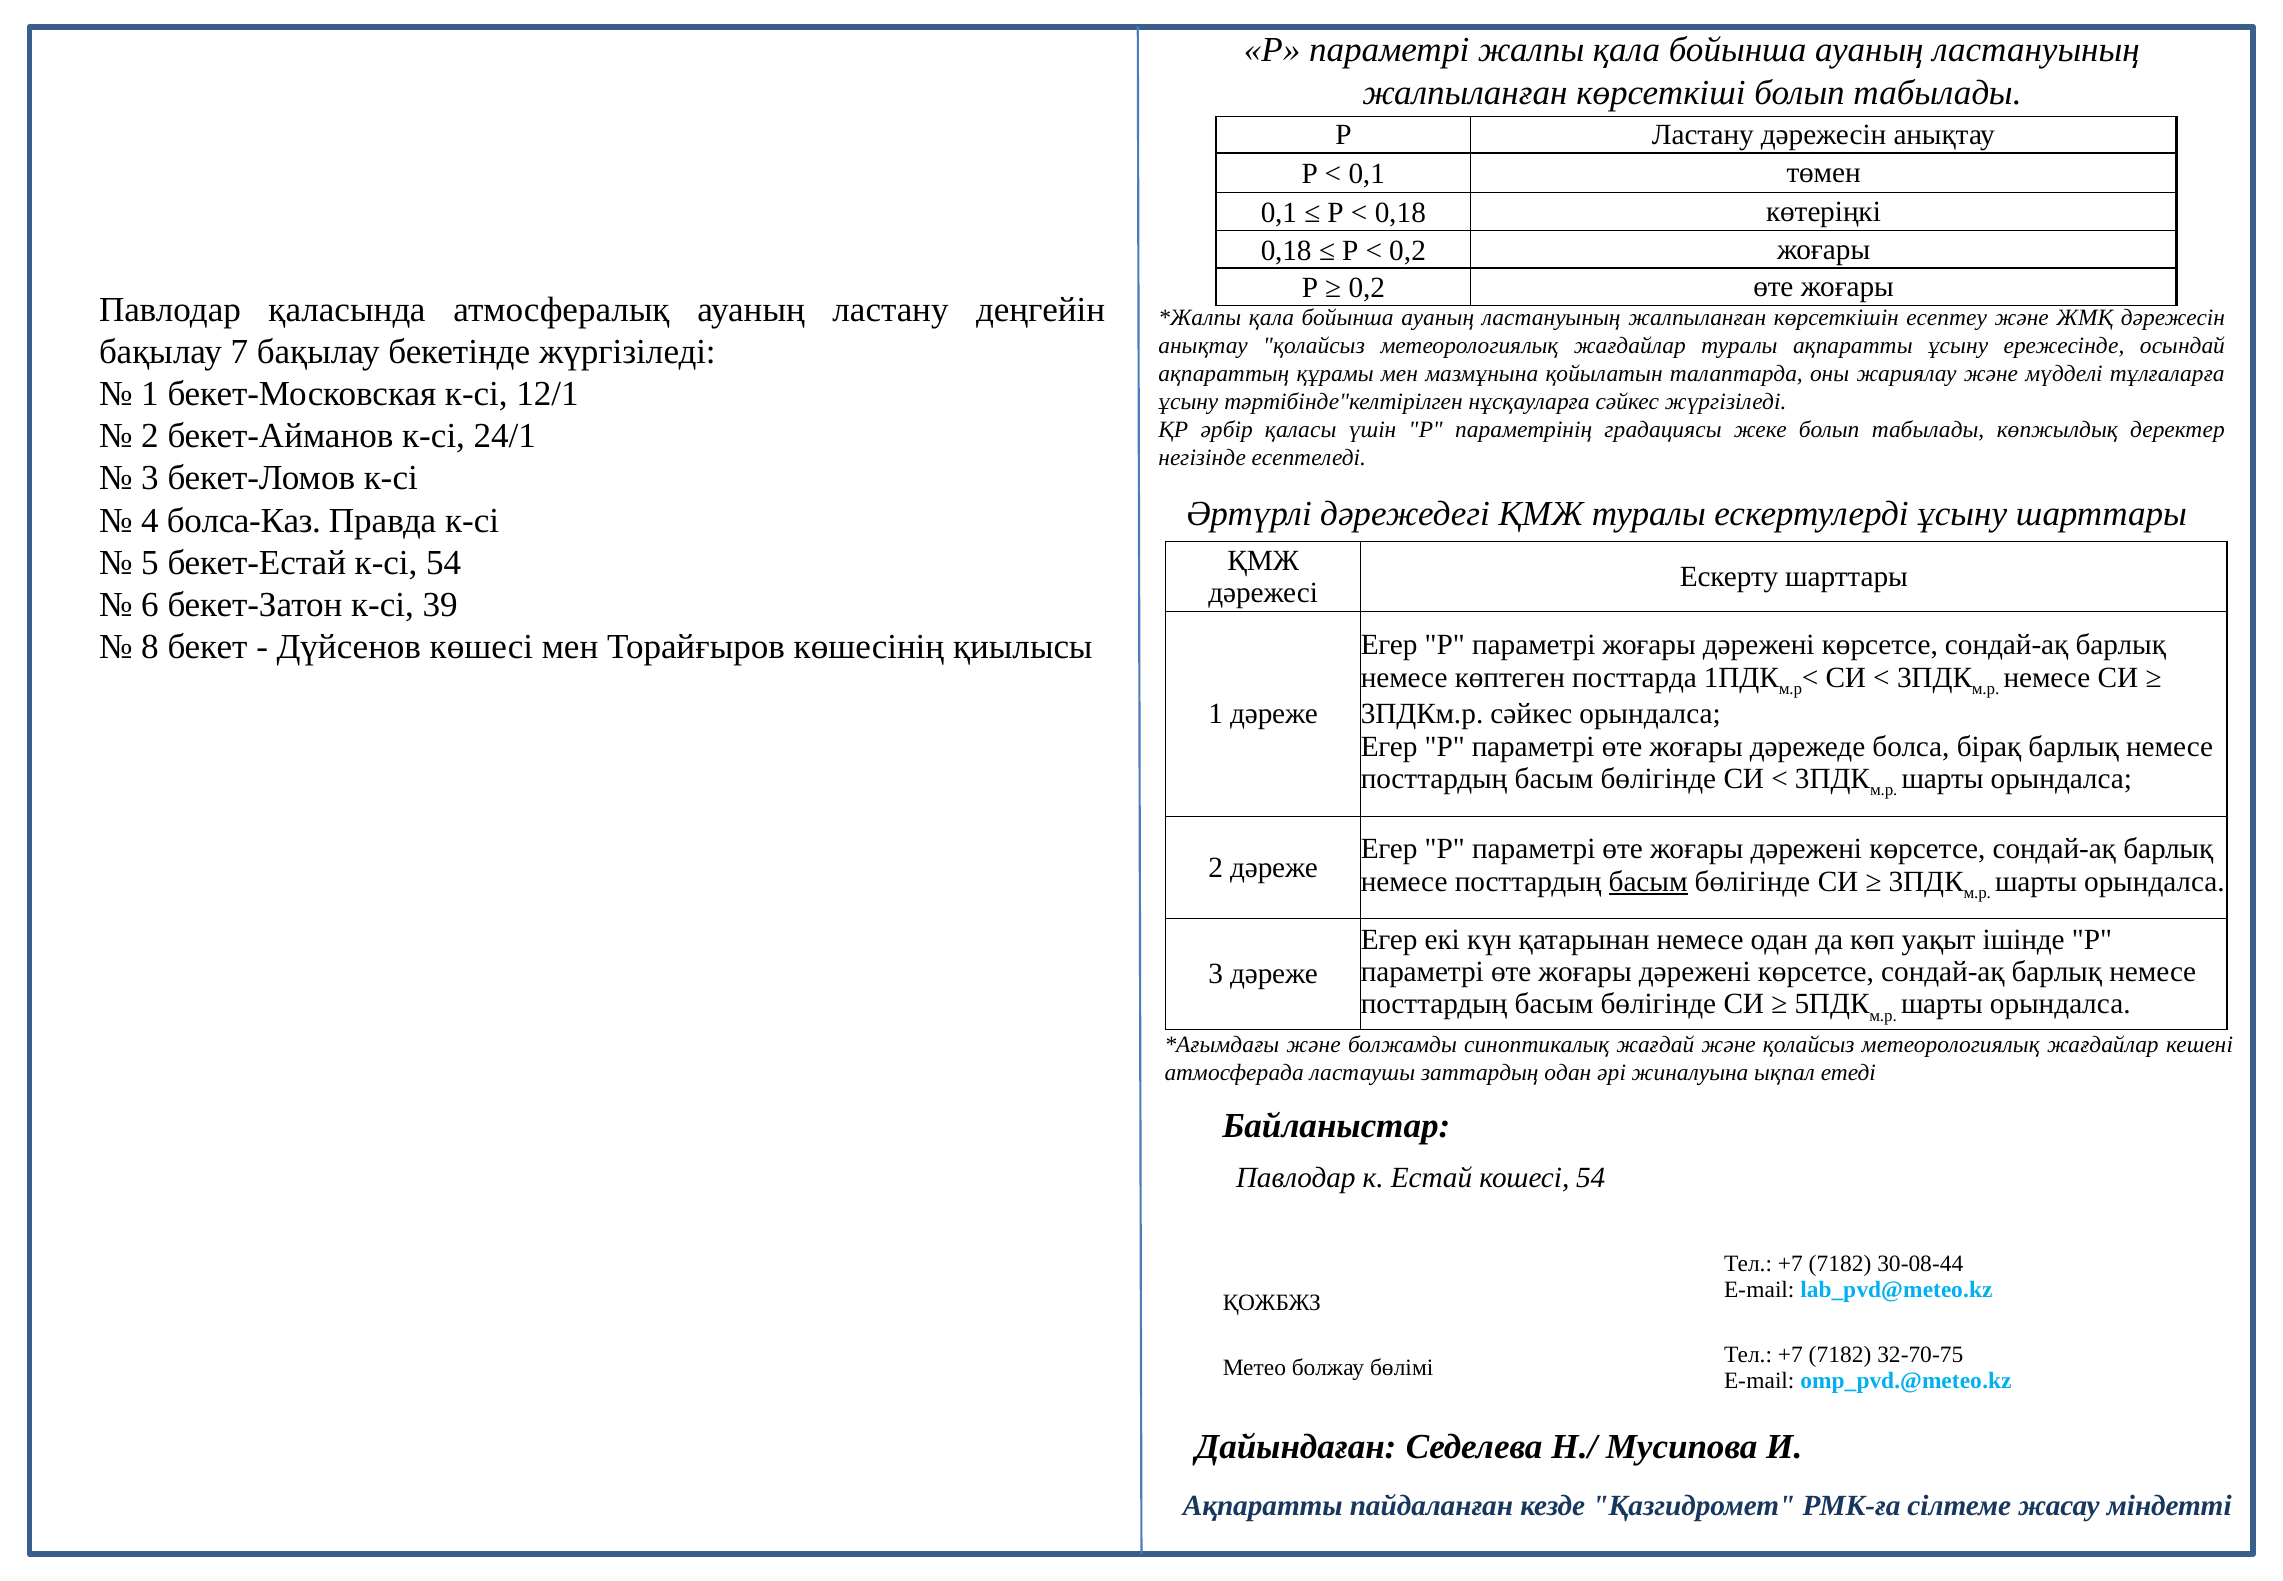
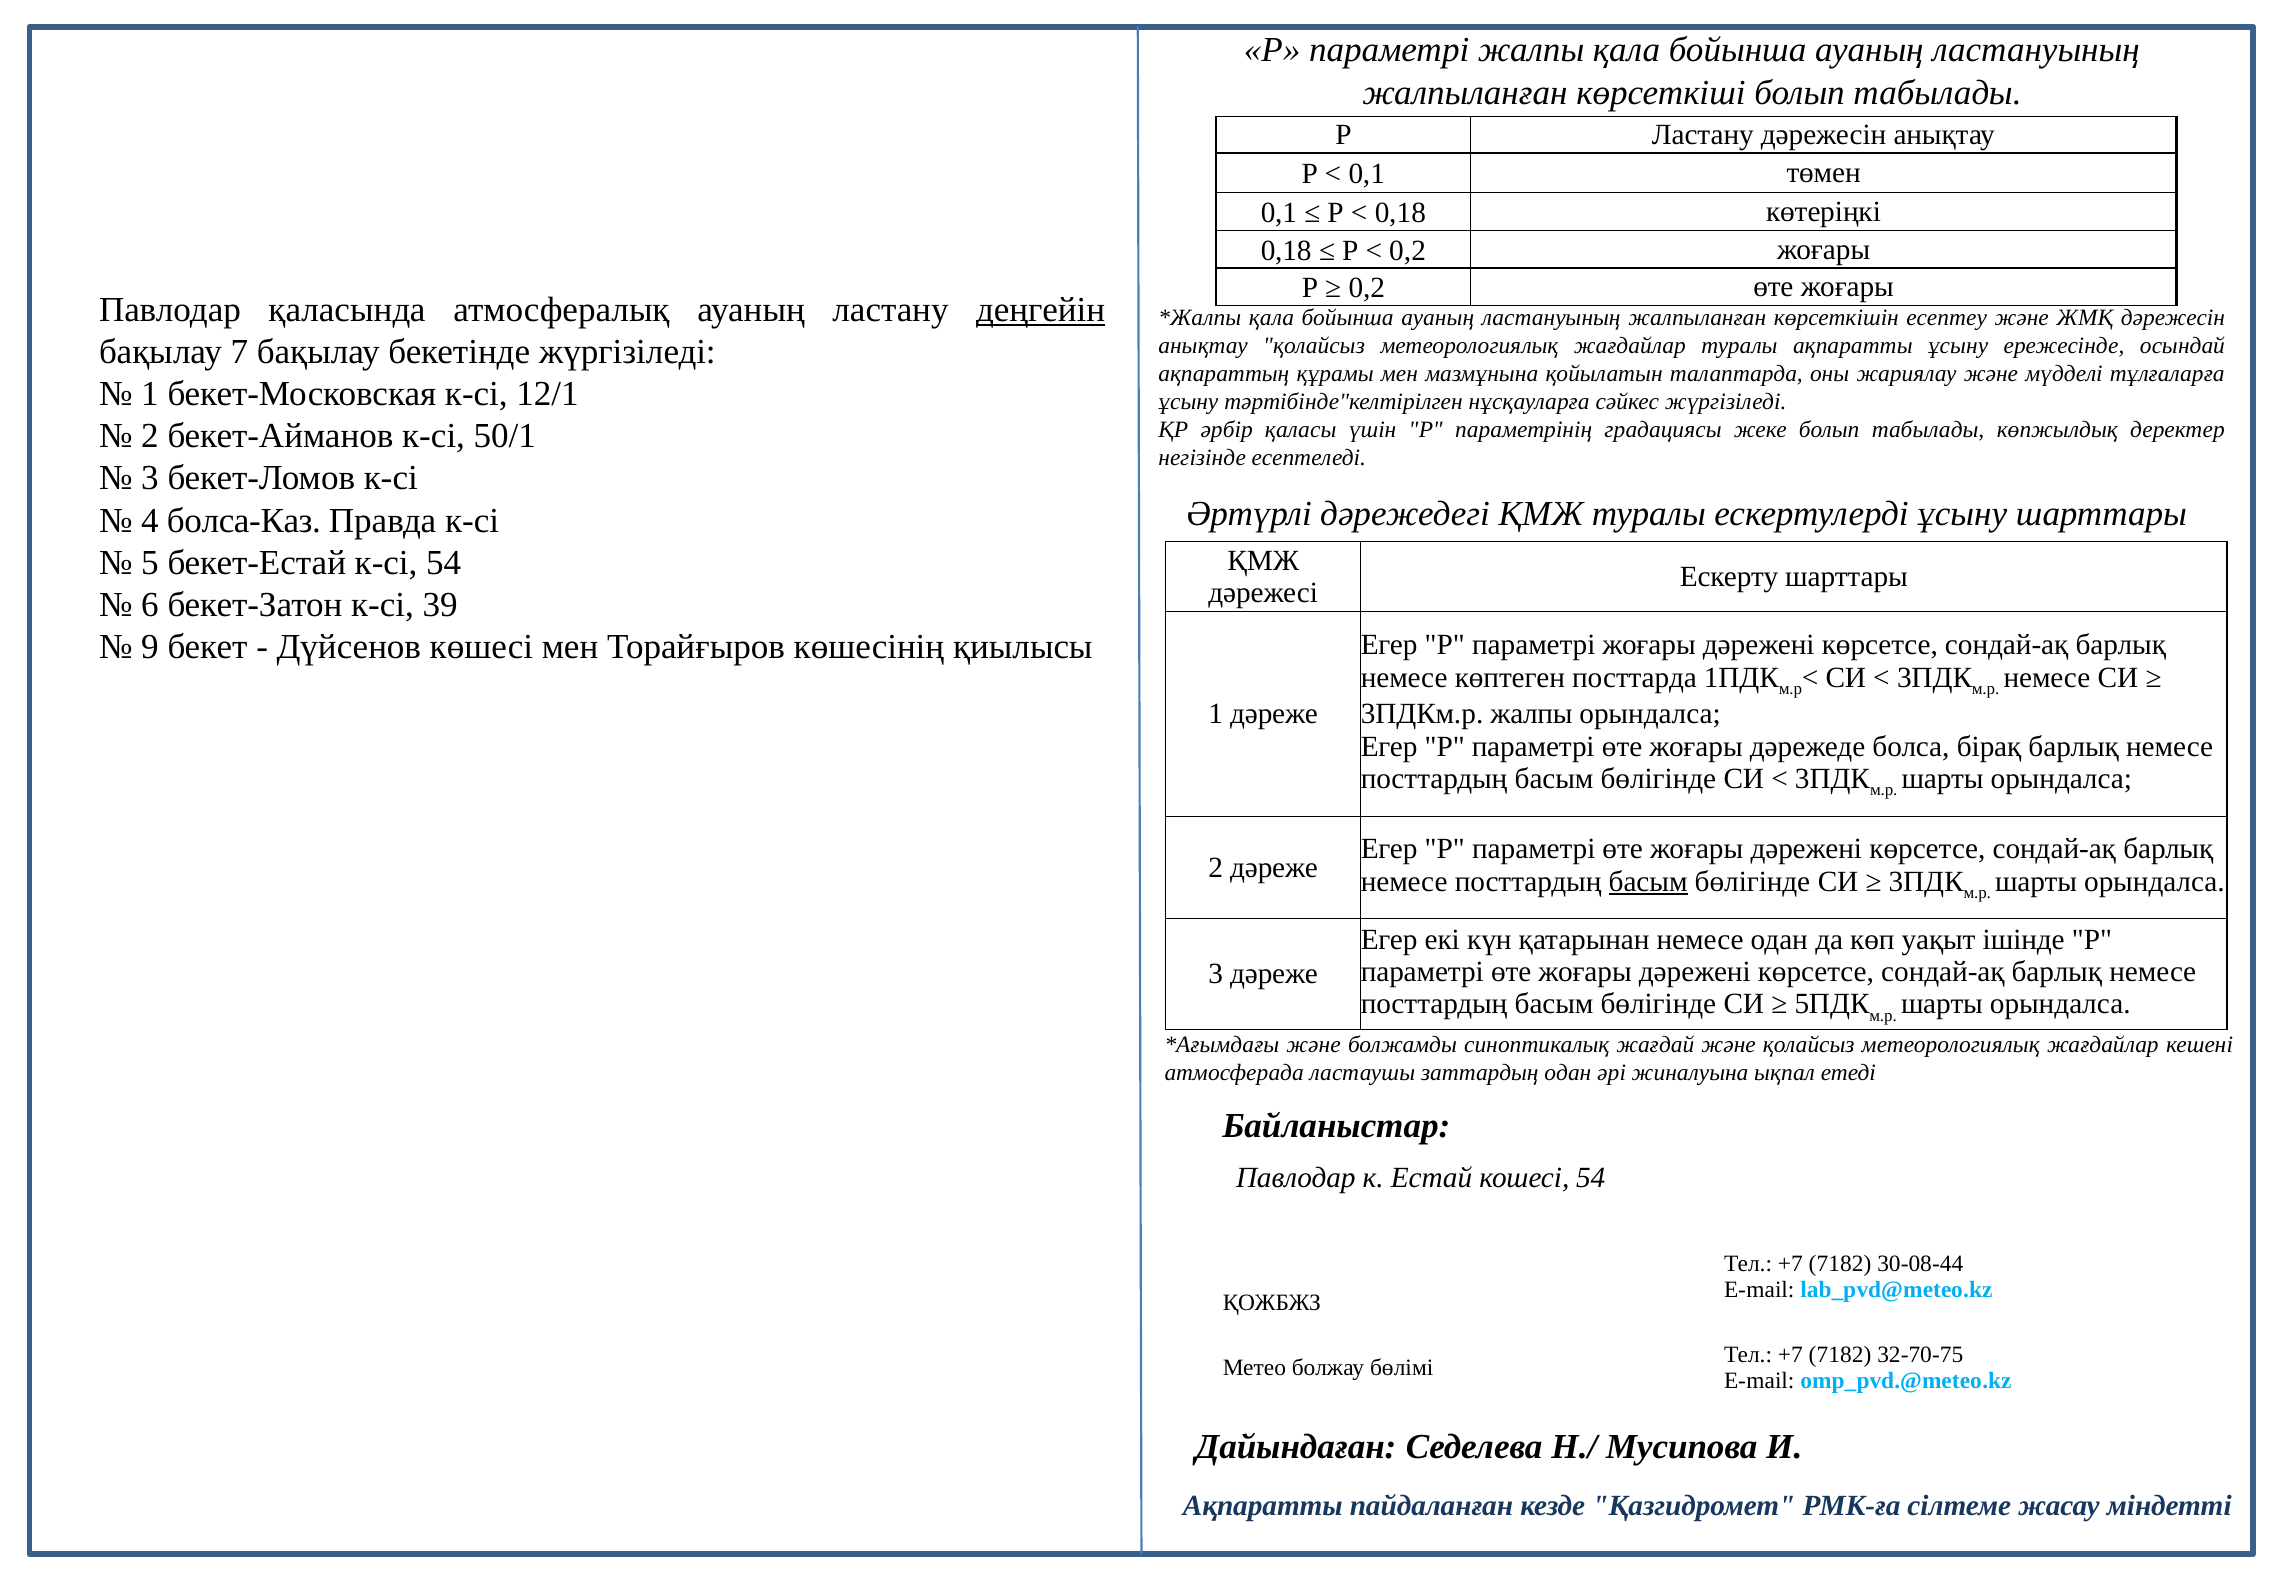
деңгейін underline: none -> present (1041, 310)
24/1: 24/1 -> 50/1 (505, 436)
8: 8 -> 9 (150, 647)
3ПДКм.р сәйкес: сәйкес -> жалпы (1531, 714)
